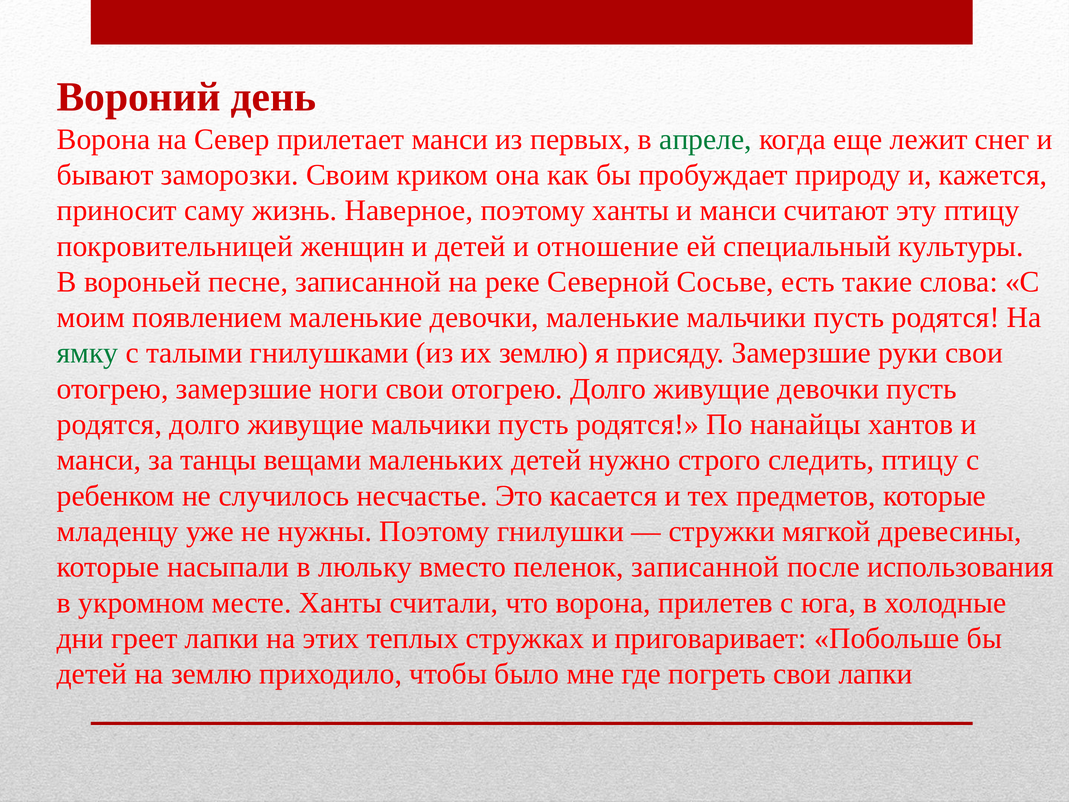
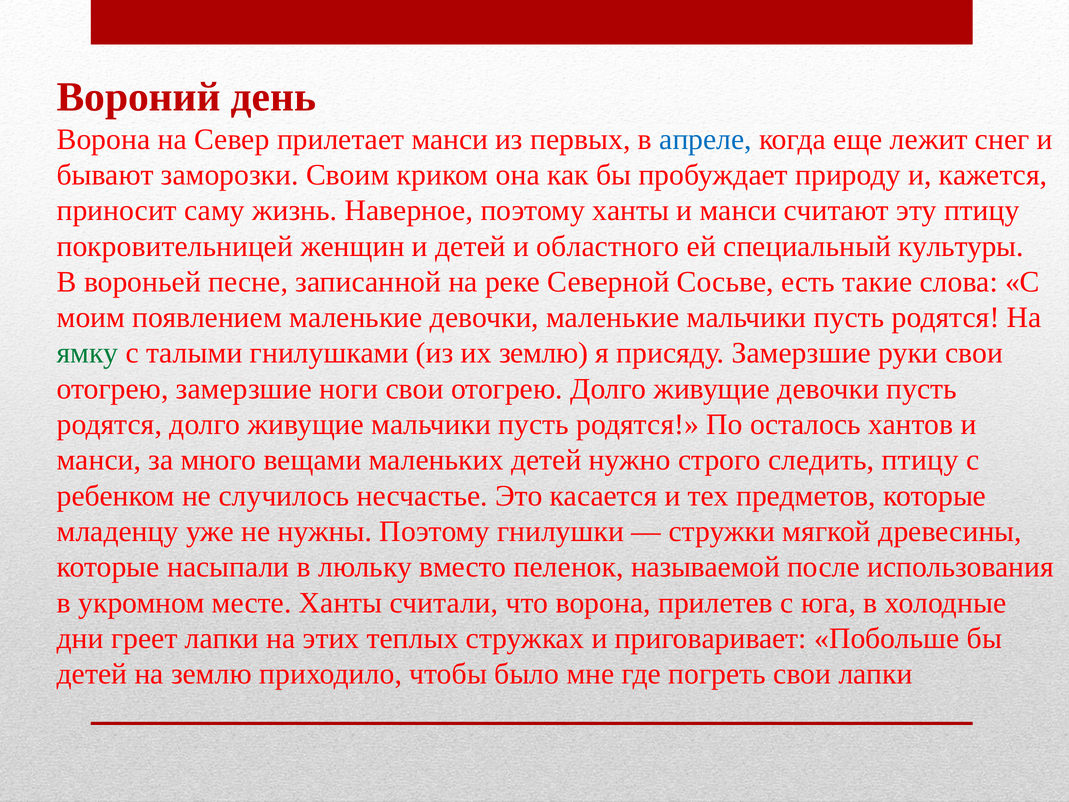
апреле colour: green -> blue (706, 139)
отношение: отношение -> областного (608, 246)
нанайцы: нанайцы -> осталось (805, 424)
танцы: танцы -> много (218, 460)
пеленок записанной: записанной -> называемой (705, 567)
